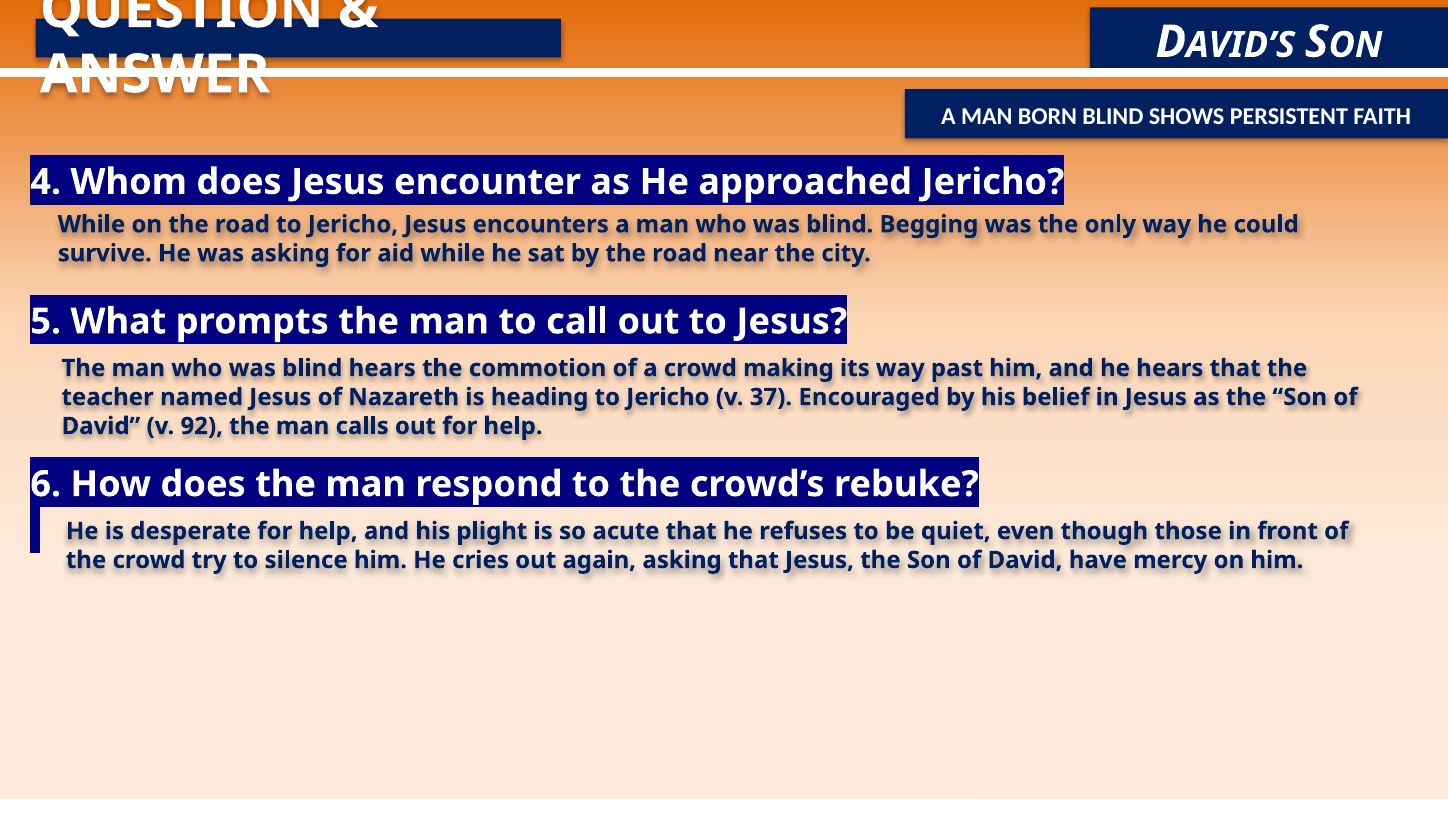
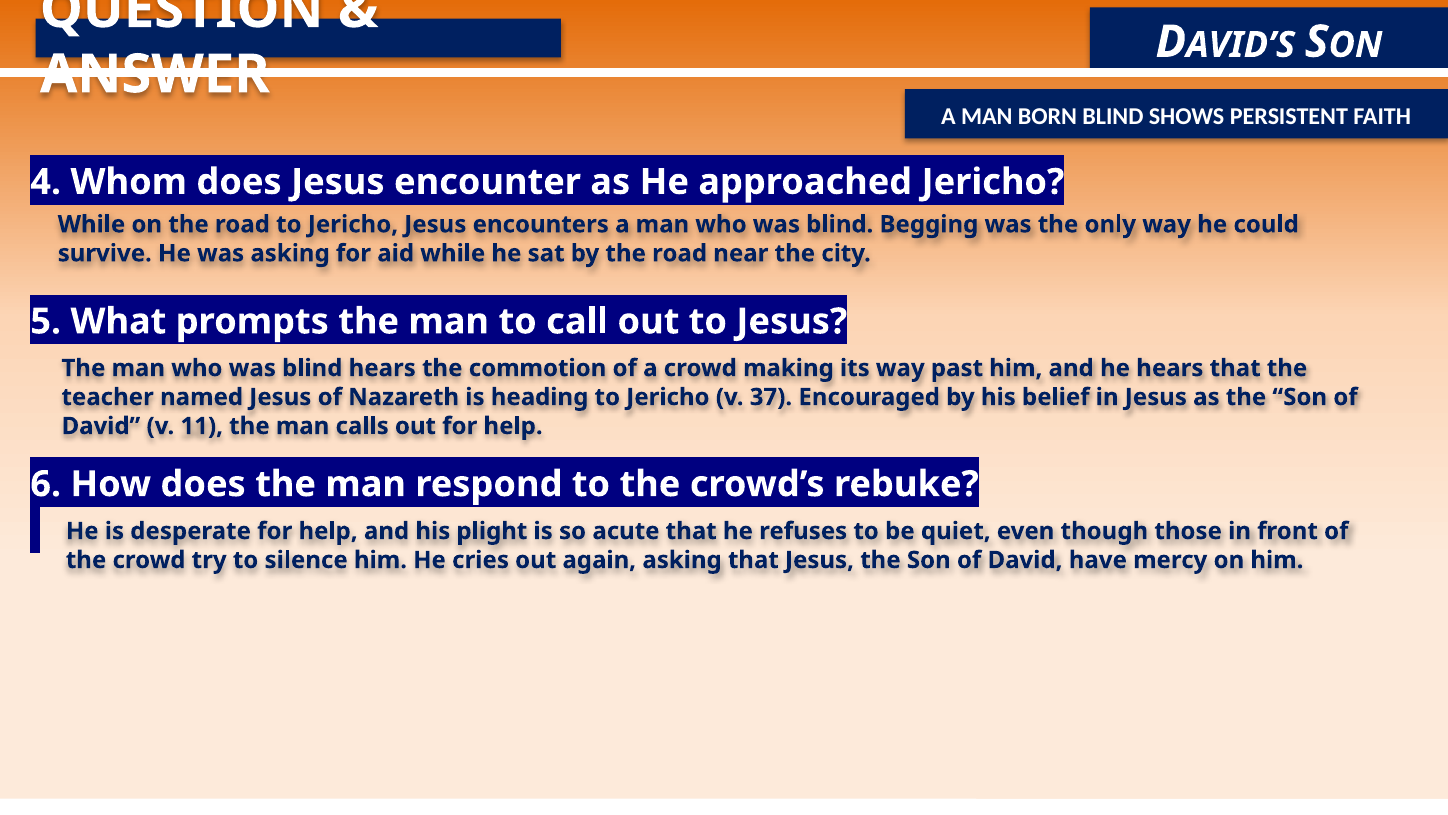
92: 92 -> 11 (202, 426)
